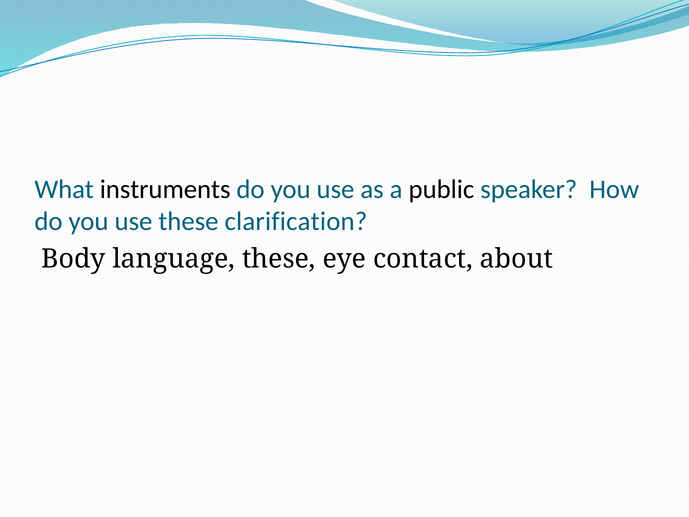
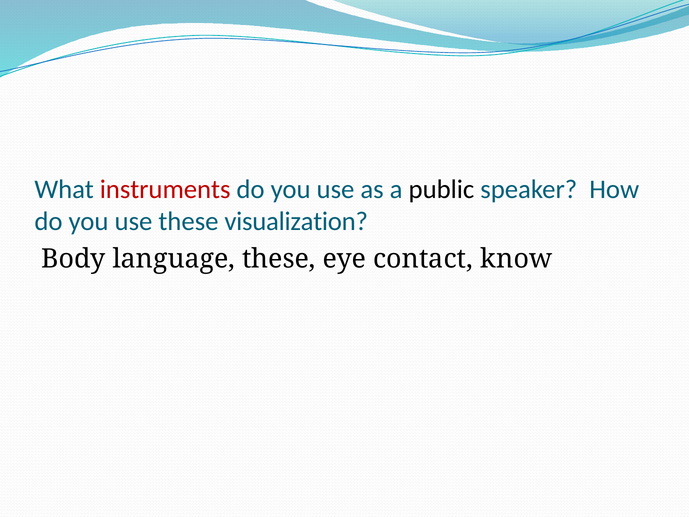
instruments colour: black -> red (165, 189)
clarification: clarification -> visualization (296, 221)
about: about -> know (516, 259)
